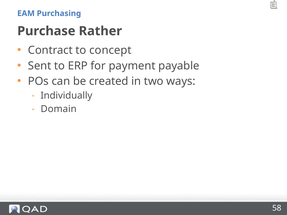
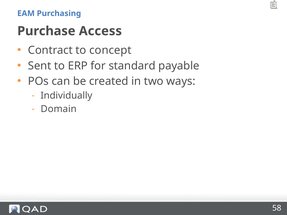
Rather: Rather -> Access (100, 31)
payment: payment -> standard (132, 66)
